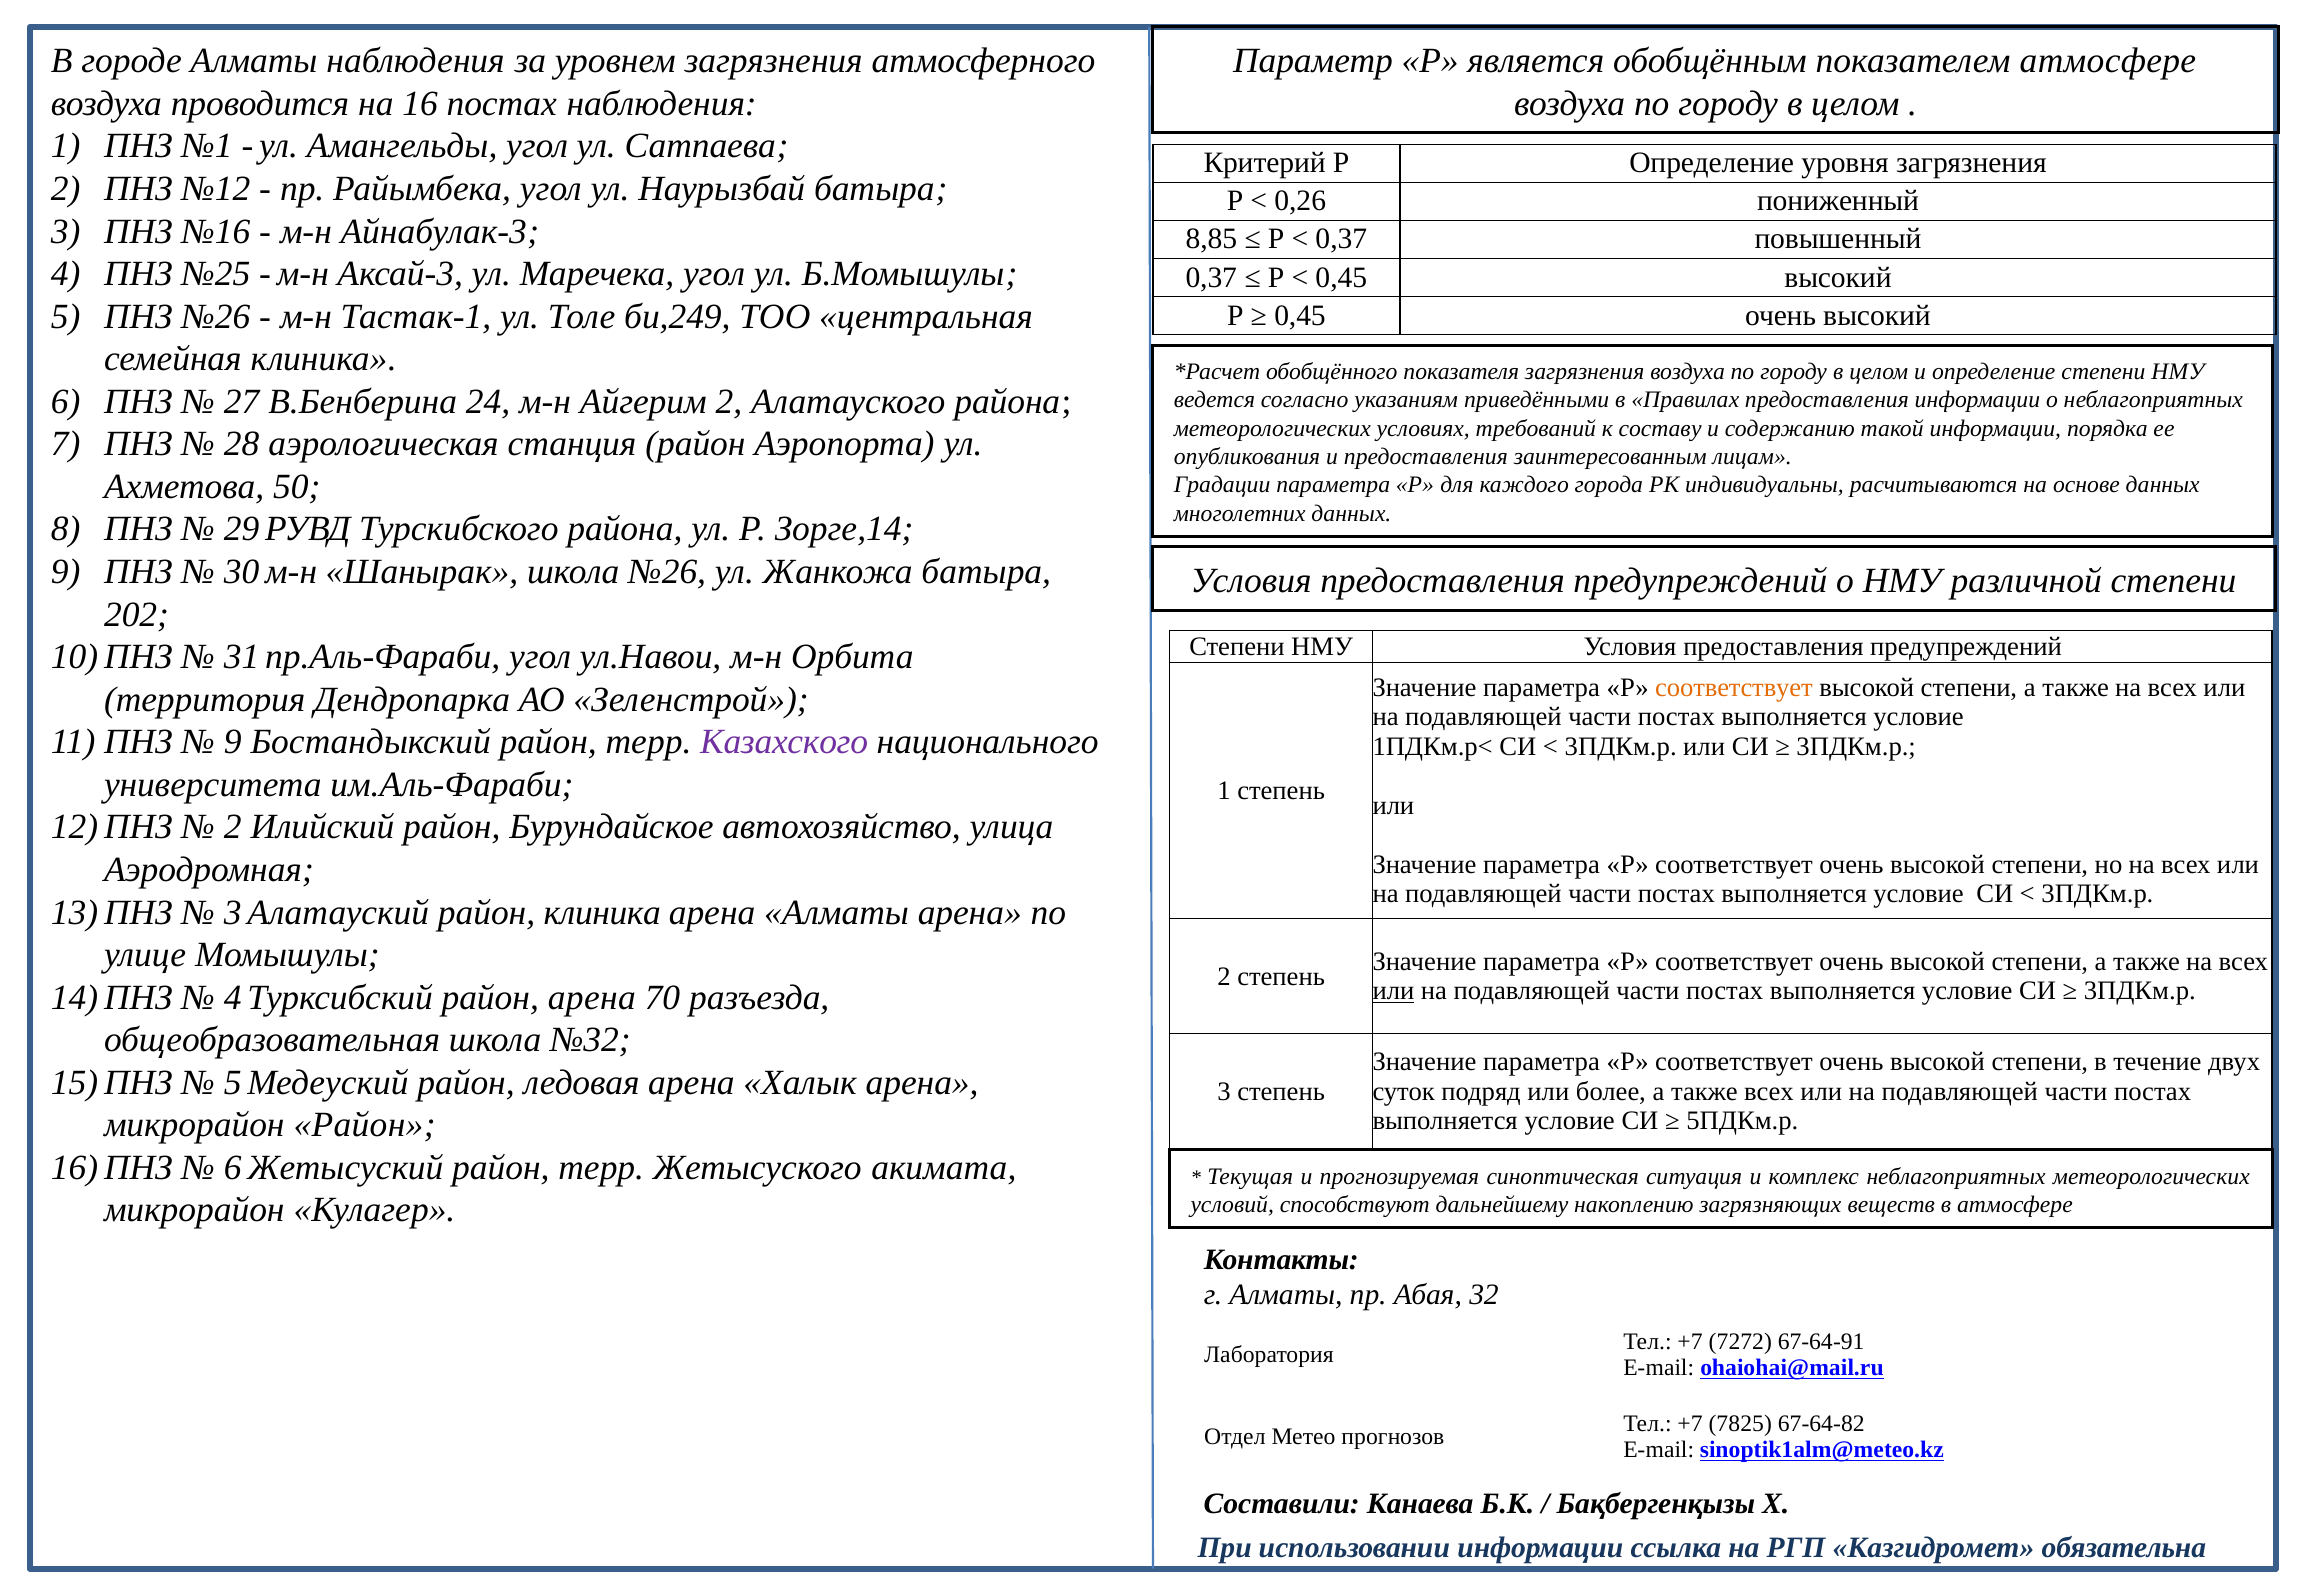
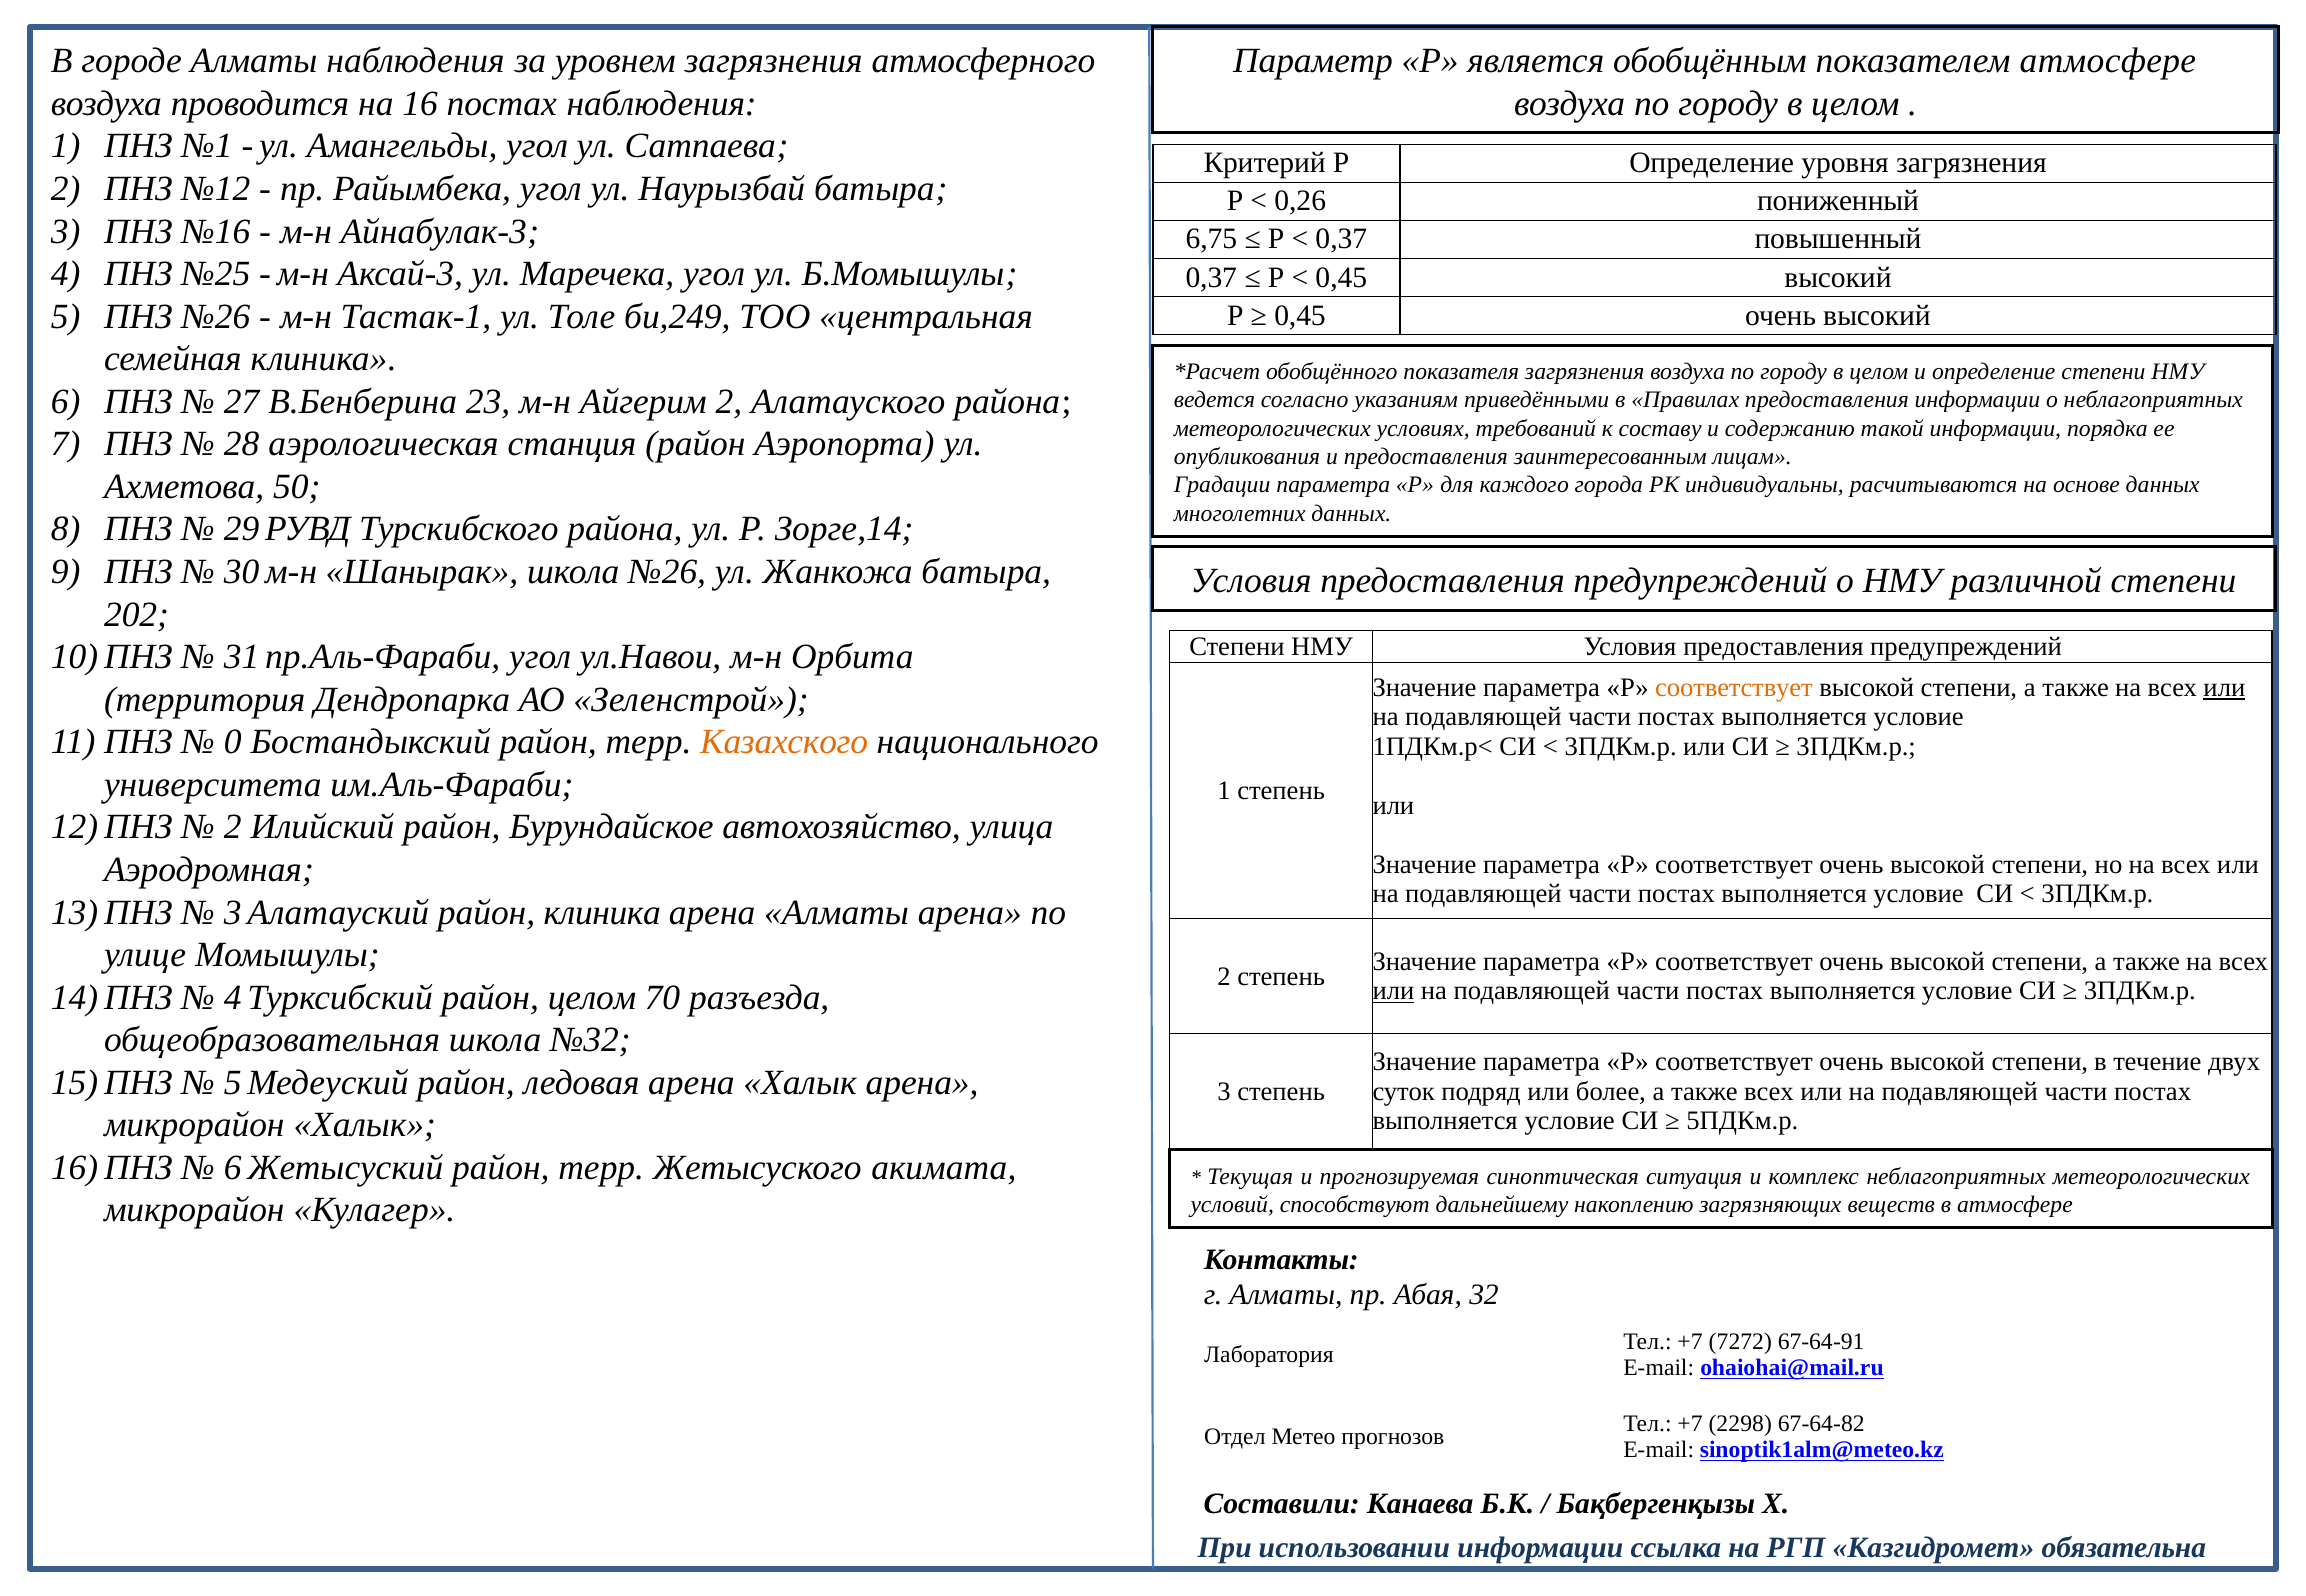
8,85: 8,85 -> 6,75 (1211, 239)
24: 24 -> 23 (488, 402)
или underline: none -> present (2224, 688)
9: 9 -> 0 (233, 742)
Казахского colour: purple -> orange (784, 742)
район арена: арена -> целом (592, 998)
микрорайон Район: Район -> Халык (365, 1125)
7825: 7825 -> 2298 (1740, 1424)
